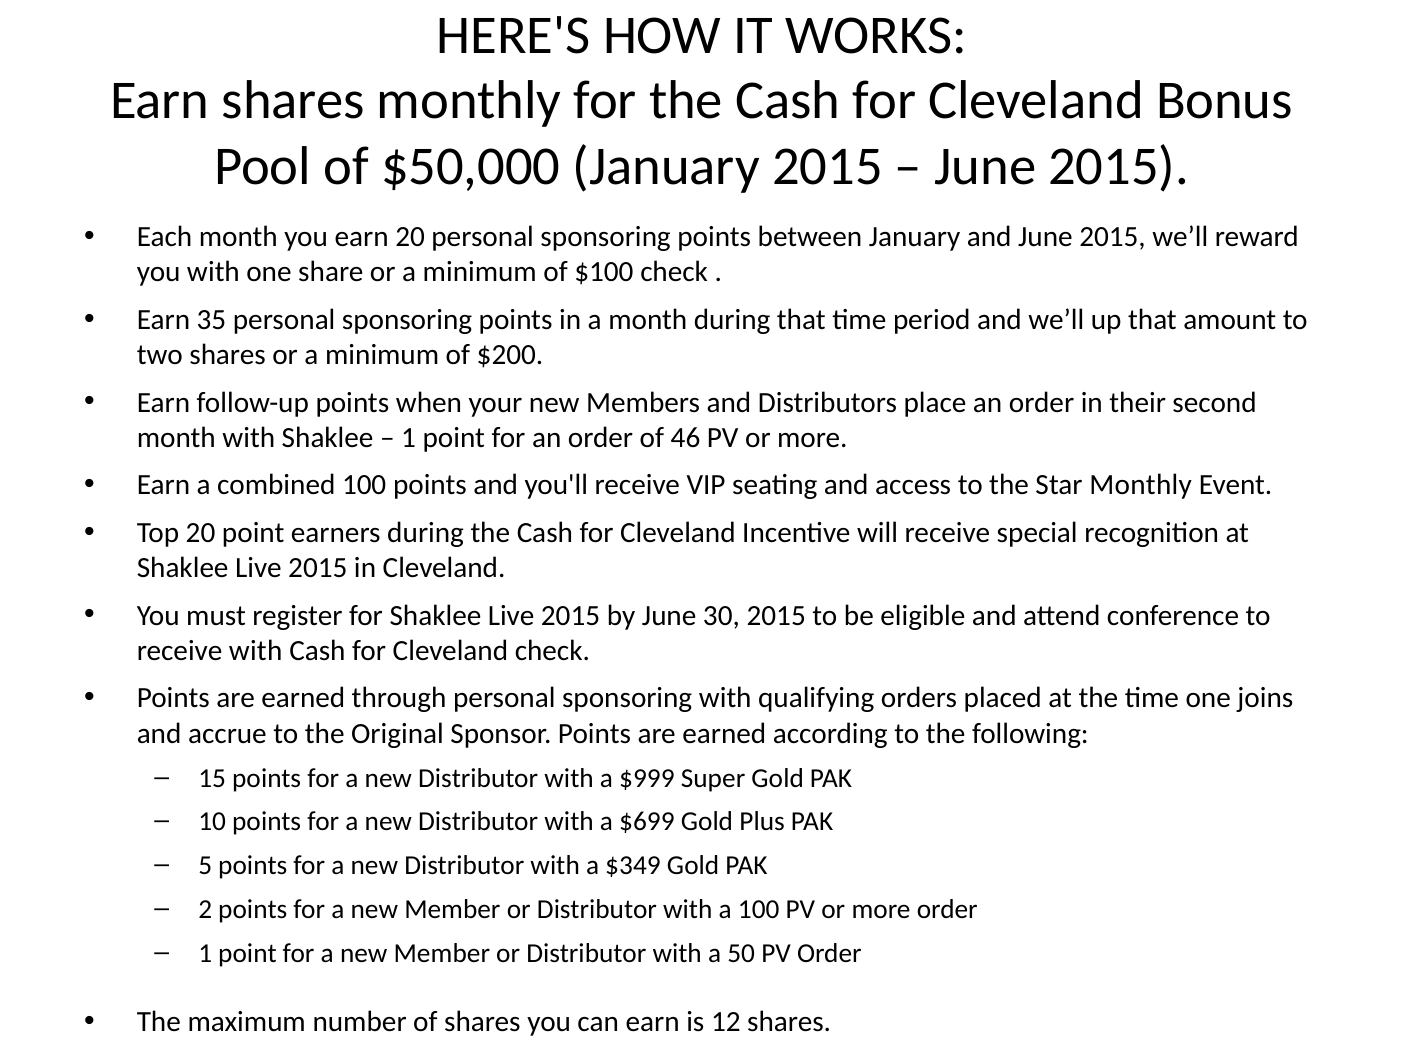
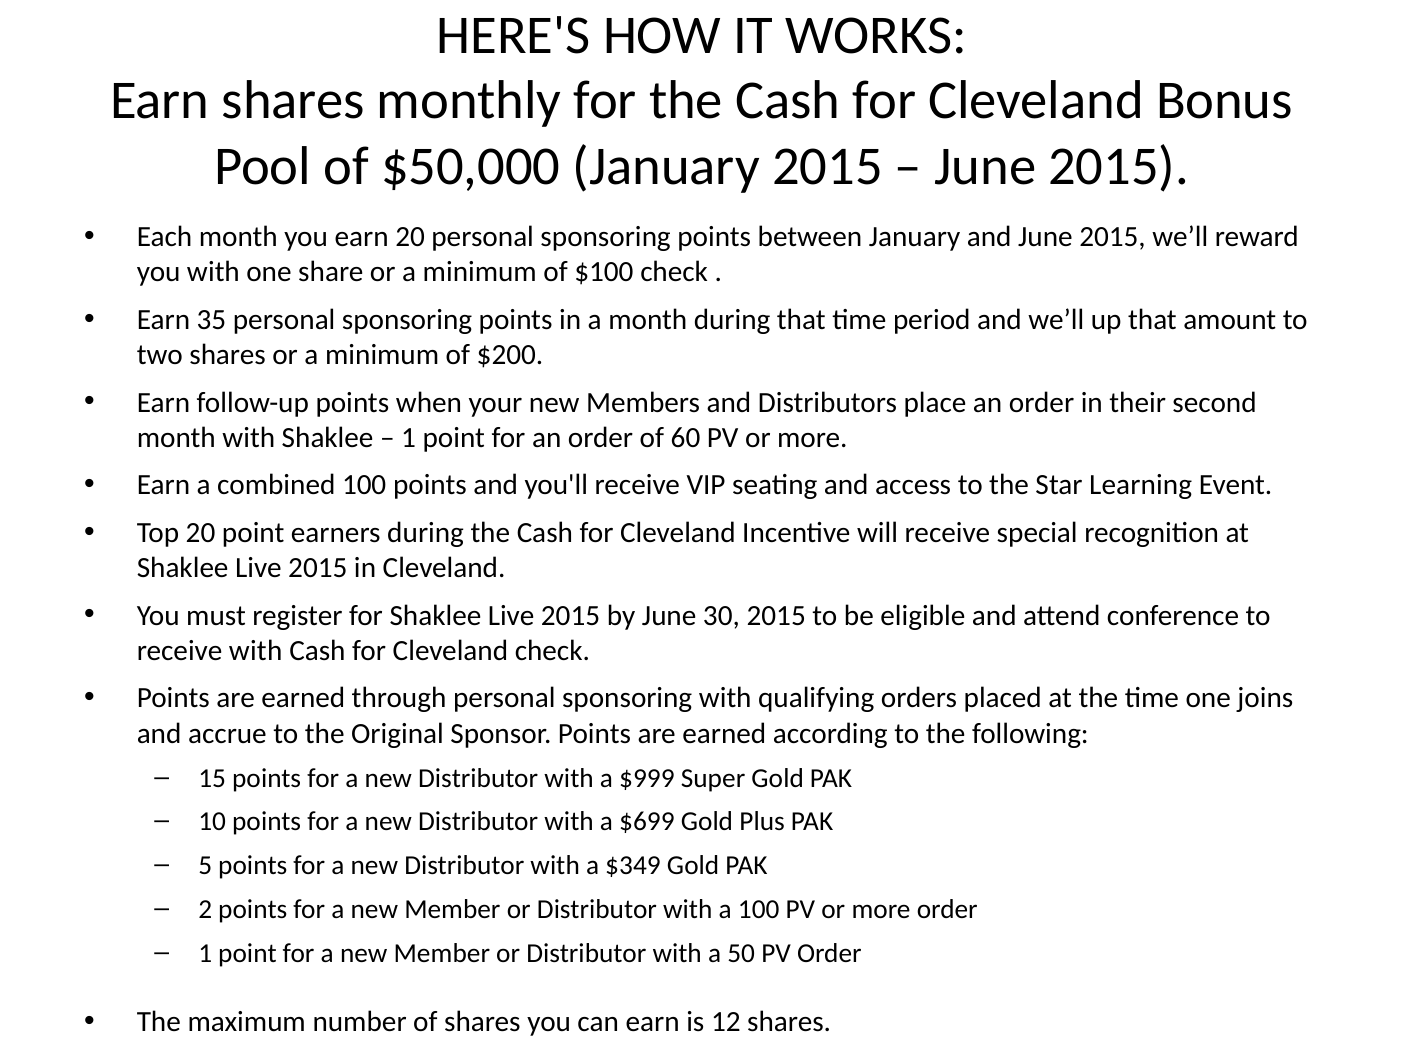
46: 46 -> 60 (686, 438)
Star Monthly: Monthly -> Learning (1141, 485)
